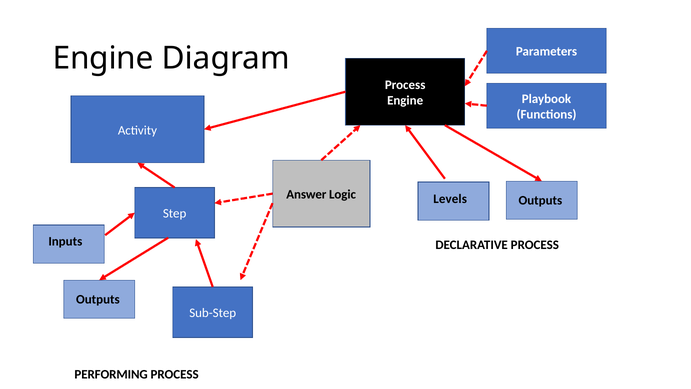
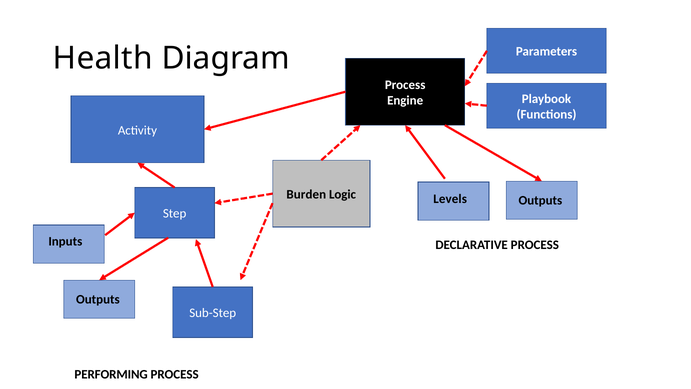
Engine: Engine -> Health (103, 58)
Answer: Answer -> Burden (306, 194)
